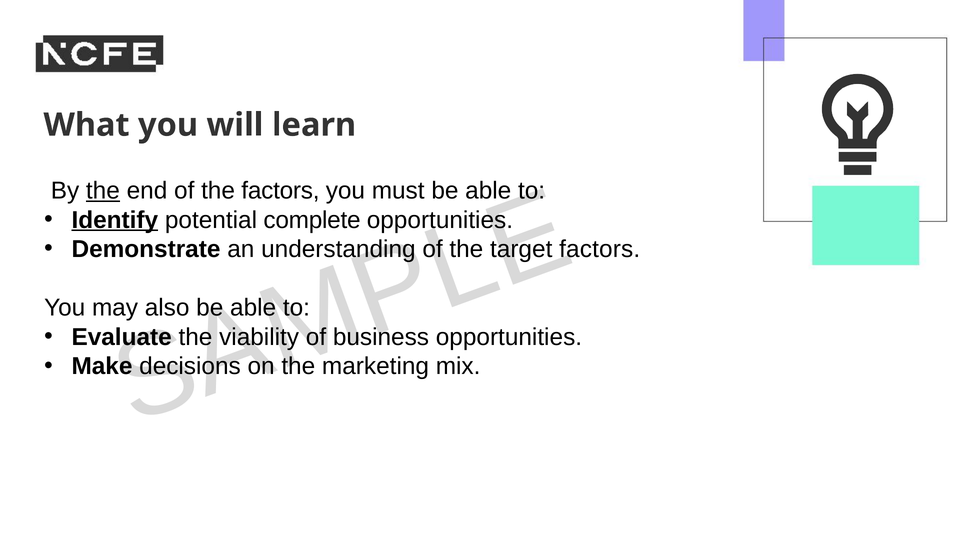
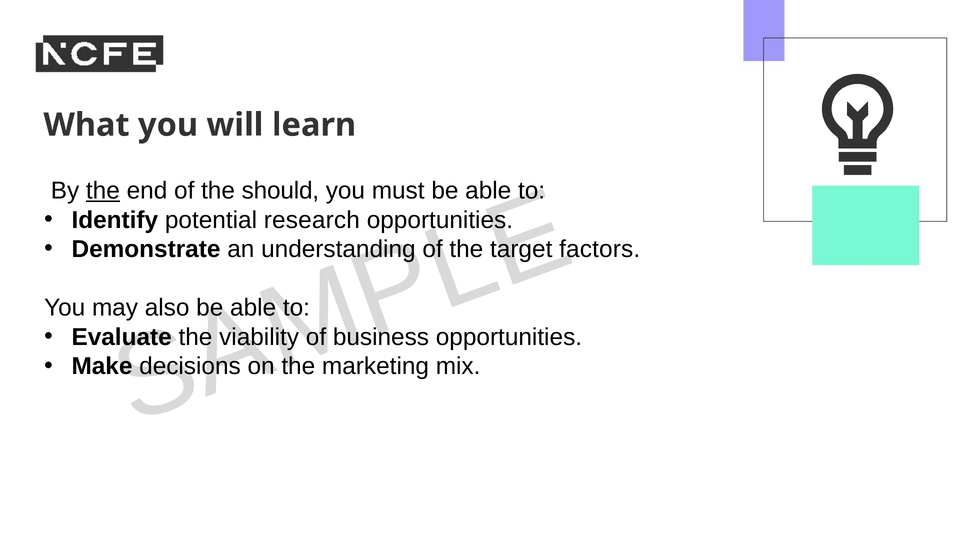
the factors: factors -> should (280, 190)
Identify underline: present -> none (115, 220)
complete: complete -> research (312, 220)
